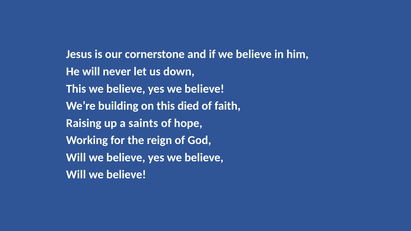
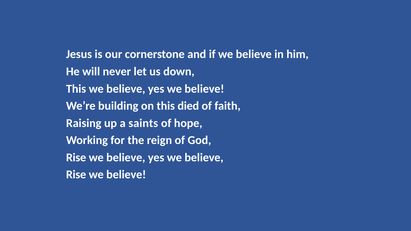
Will: Will -> Rise (76, 158)
Will: Will -> Rise (76, 175)
